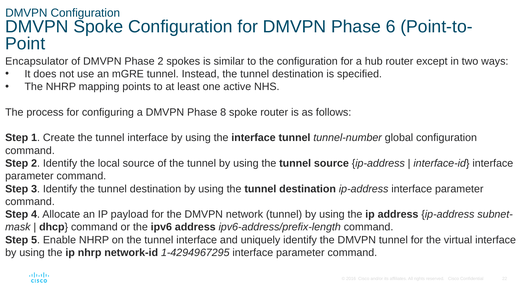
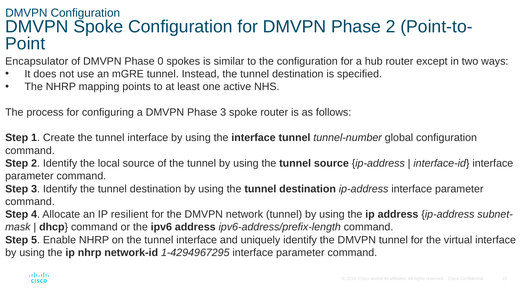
Phase 6: 6 -> 2 (391, 27)
Phase 2: 2 -> 0 (161, 61)
Phase 8: 8 -> 3 (223, 112)
payload: payload -> resilient (130, 214)
